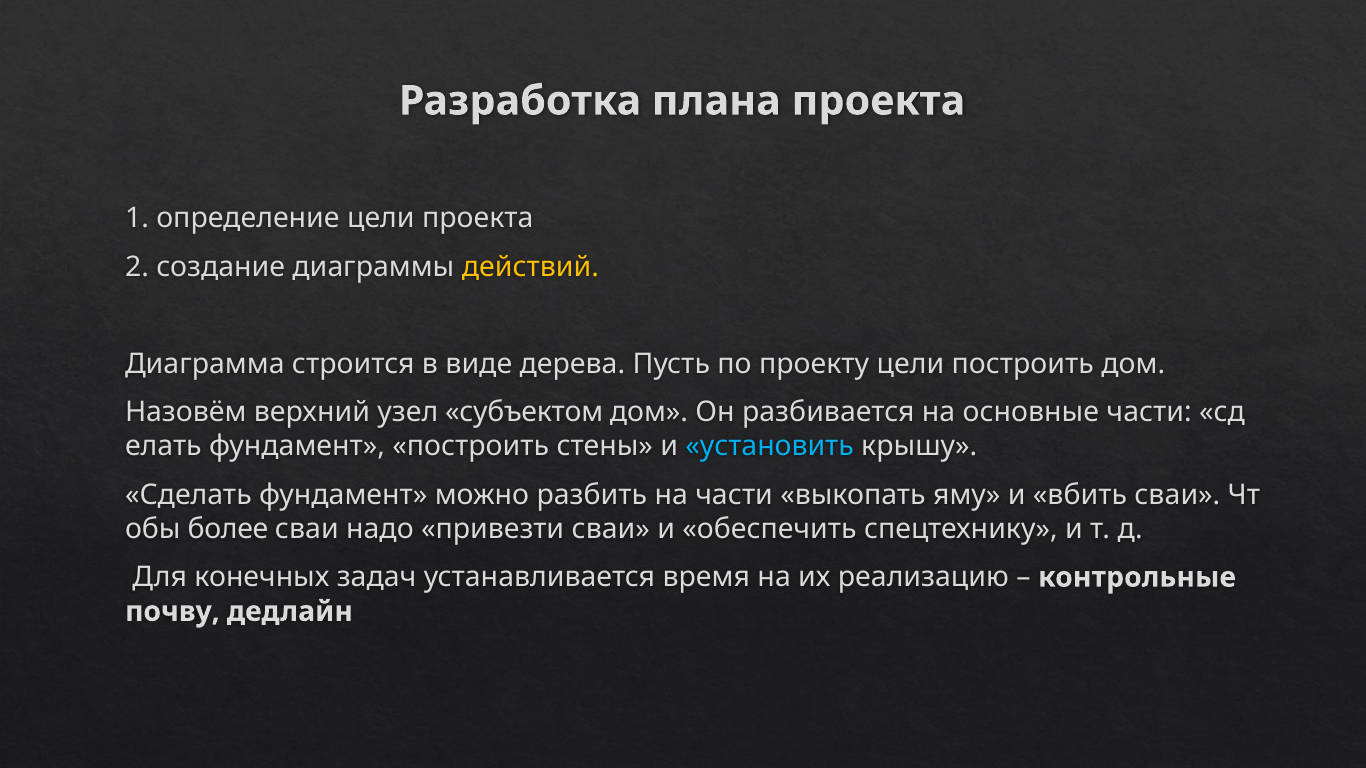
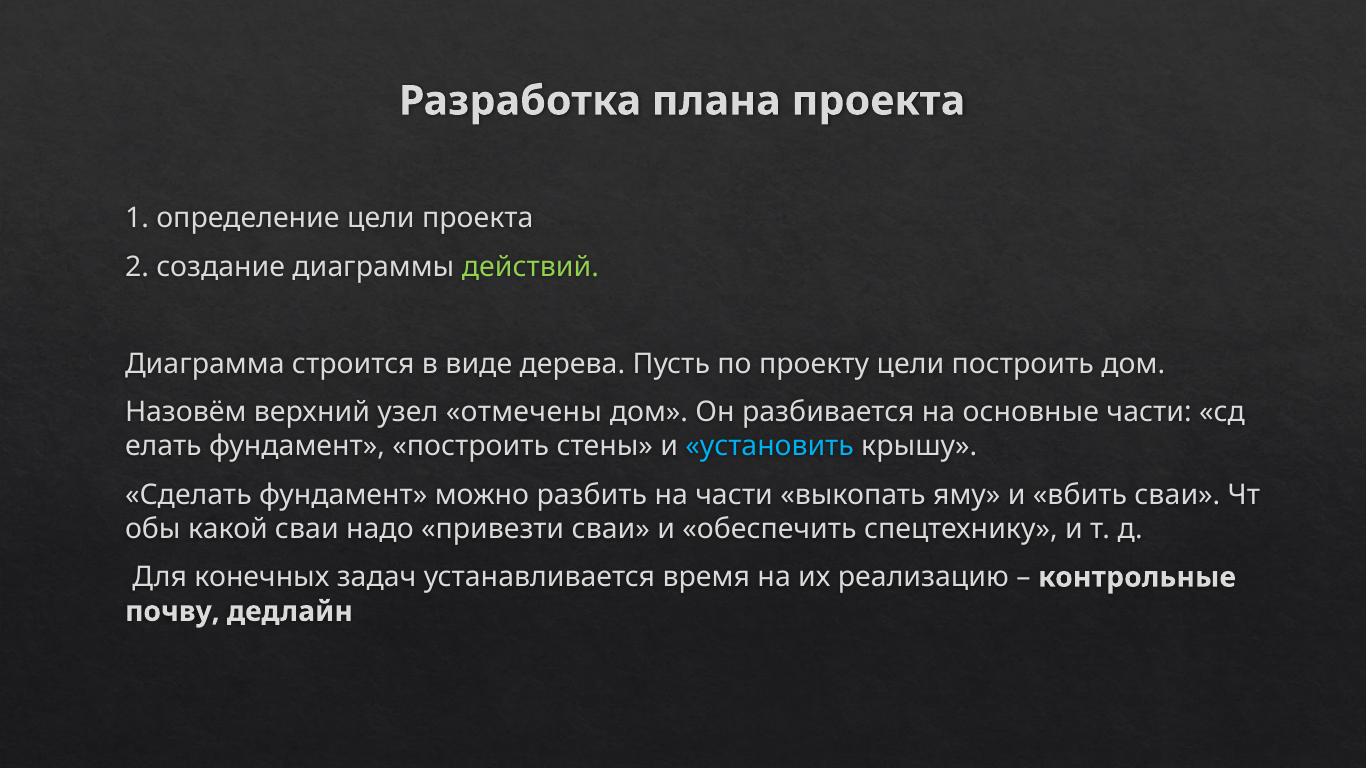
действий colour: yellow -> light green (530, 267)
субъектом: субъектом -> отмечены (524, 412)
более: более -> какой (228, 529)
